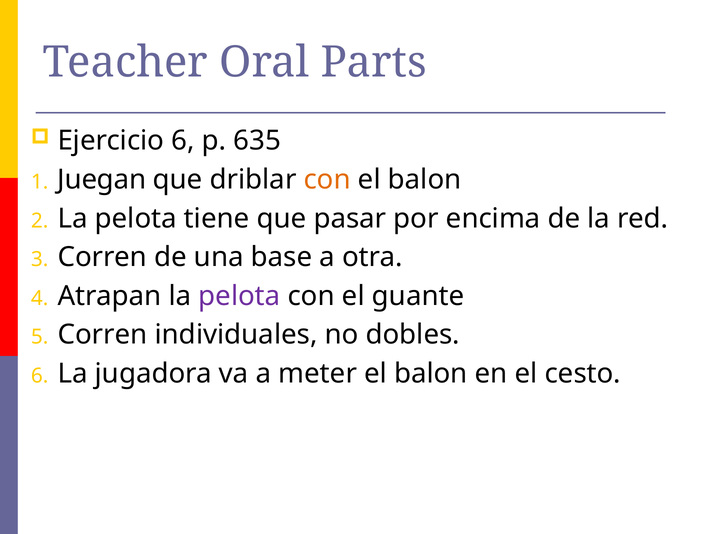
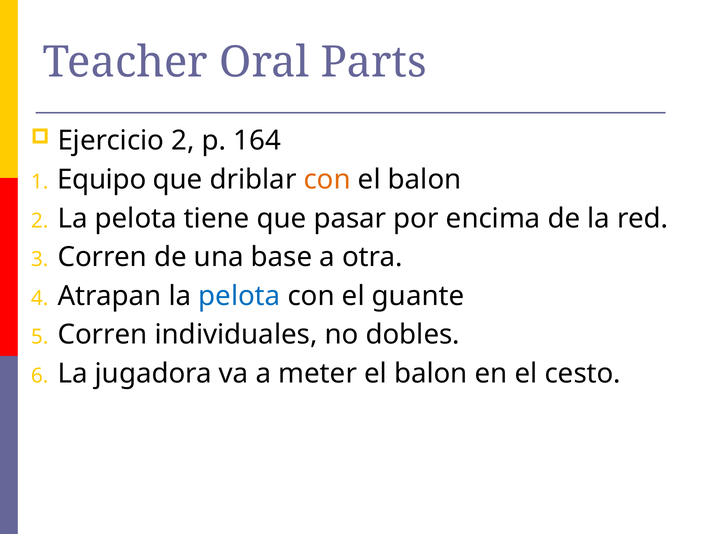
Ejercicio 6: 6 -> 2 (183, 141)
635: 635 -> 164 (257, 141)
Juegan: Juegan -> Equipo (102, 180)
pelota colour: purple -> blue (239, 296)
